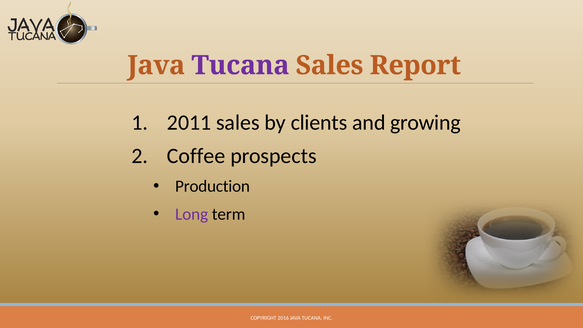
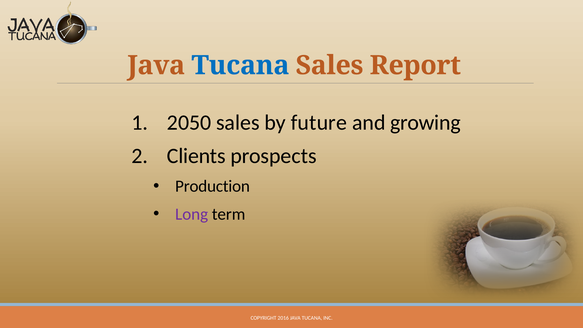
Tucana colour: purple -> blue (240, 65)
2011: 2011 -> 2050 (189, 123)
clients: clients -> future (319, 123)
Coffee: Coffee -> Clients (196, 156)
